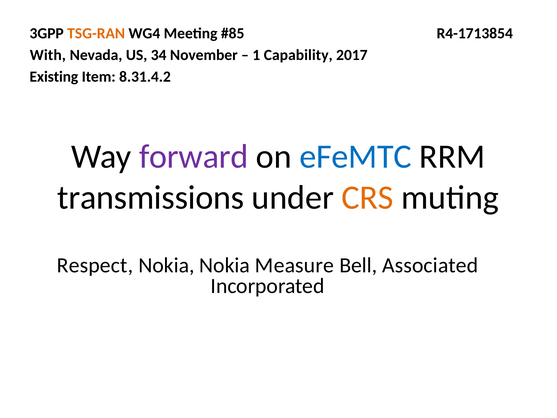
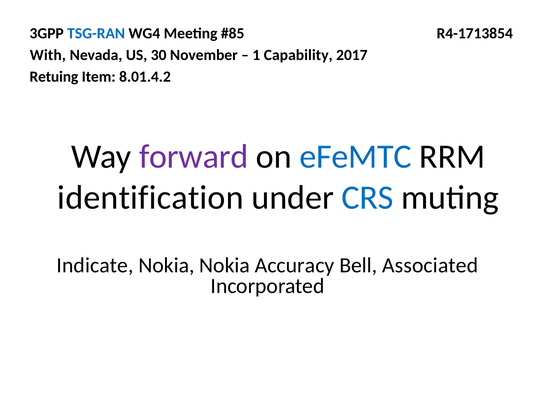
TSG-RAN colour: orange -> blue (96, 33)
34: 34 -> 30 (159, 55)
Existing: Existing -> Retuing (54, 77)
8.31.4.2: 8.31.4.2 -> 8.01.4.2 (145, 77)
transmissions: transmissions -> identification (150, 197)
CRS colour: orange -> blue (368, 197)
Respect: Respect -> Indicate (95, 265)
Measure: Measure -> Accuracy (295, 265)
